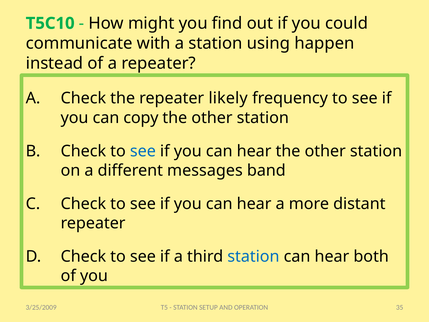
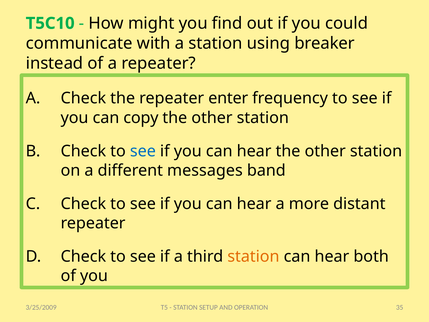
happen: happen -> breaker (325, 43)
likely: likely -> enter (228, 98)
station colour: blue -> orange (253, 256)
